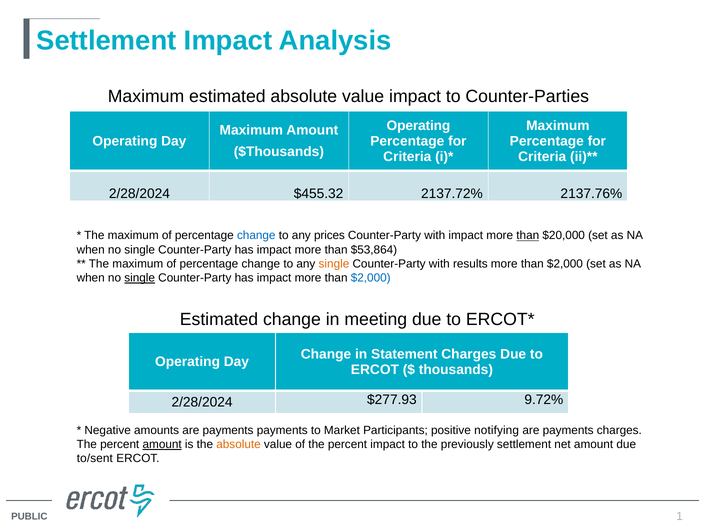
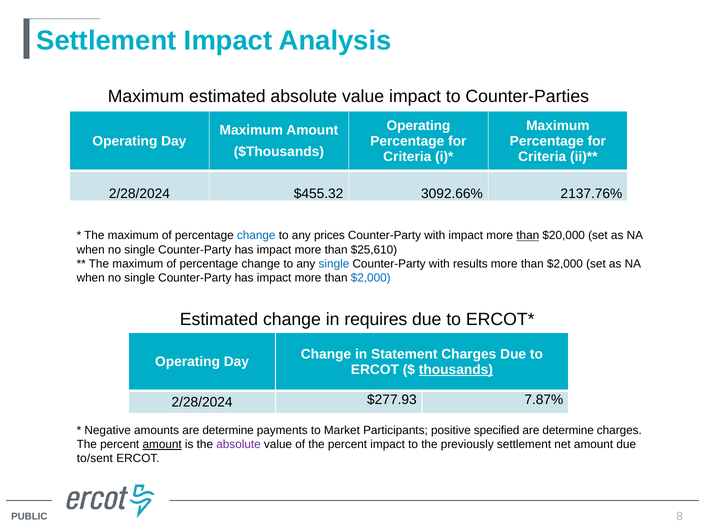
2137.72%: 2137.72% -> 3092.66% (452, 193)
$53,864: $53,864 -> $25,610 (374, 249)
single colour: orange -> blue (334, 264)
single underline: present -> none (140, 278)
meeting: meeting -> requires (376, 319)
thousands underline: none -> present (456, 369)
9.72%: 9.72% -> 7.87% (544, 399)
amounts are payments: payments -> determine (228, 430)
notifying: notifying -> specified (497, 430)
payments: payments -> determine (568, 430)
absolute colour: orange -> purple (239, 444)
1: 1 -> 8 (680, 516)
